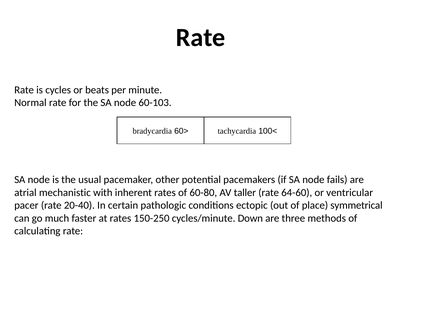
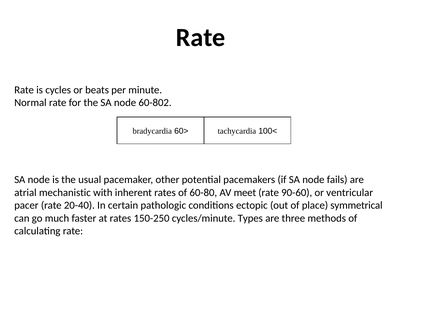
60-103: 60-103 -> 60-802 (155, 103)
taller: taller -> meet (245, 193)
64-60: 64-60 -> 90-60 (297, 193)
Down: Down -> Types (250, 218)
